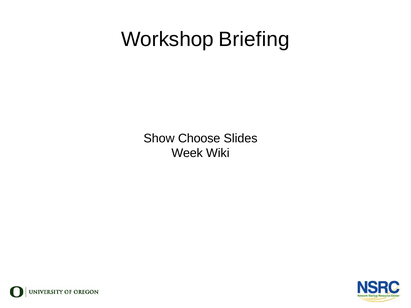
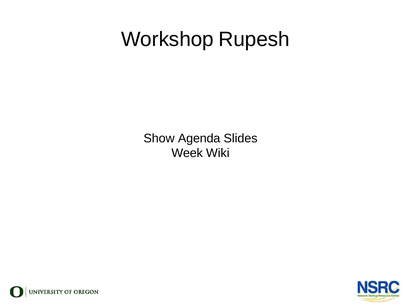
Briefing: Briefing -> Rupesh (254, 39)
Choose: Choose -> Agenda (199, 138)
